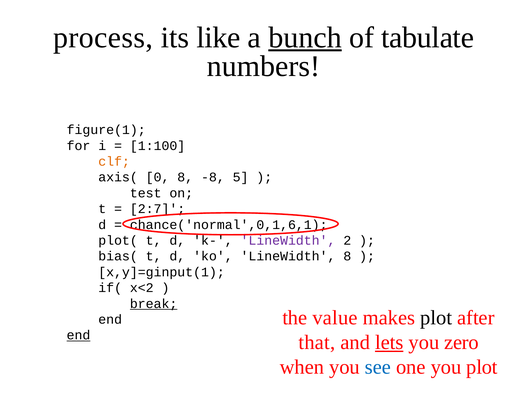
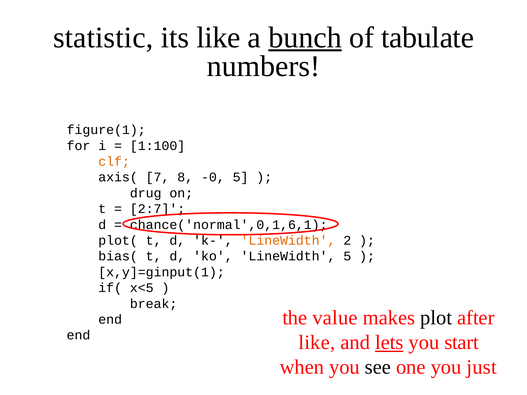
process: process -> statistic (103, 38)
0: 0 -> 7 (158, 177)
-8: -8 -> -0 (213, 177)
test: test -> drug (146, 193)
LineWidth colour: purple -> orange (288, 241)
LineWidth 8: 8 -> 5 (347, 256)
x<2: x<2 -> x<5 (142, 288)
break underline: present -> none (154, 304)
end underline: present -> none (79, 336)
that: that -> like (317, 343)
zero: zero -> start (462, 343)
see colour: blue -> black (378, 367)
you plot: plot -> just (482, 367)
